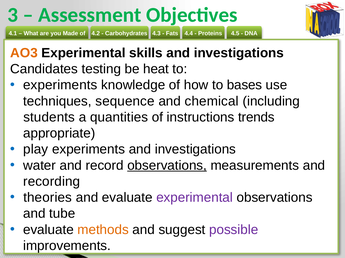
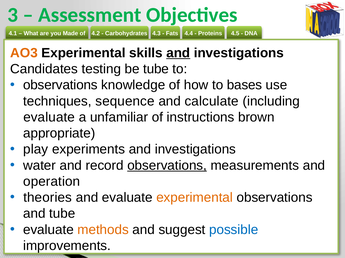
and underline: none -> present (178, 53)
be heat: heat -> tube (156, 69)
experiments: experiments -> observations (60, 85)
chemical: chemical -> calculate (212, 101)
students: students -> evaluate (49, 118)
quantities: quantities -> unfamiliar (119, 118)
trends: trends -> brown (256, 118)
recording: recording -> operation (52, 182)
experimental colour: purple -> orange (195, 198)
possible colour: purple -> blue (234, 230)
